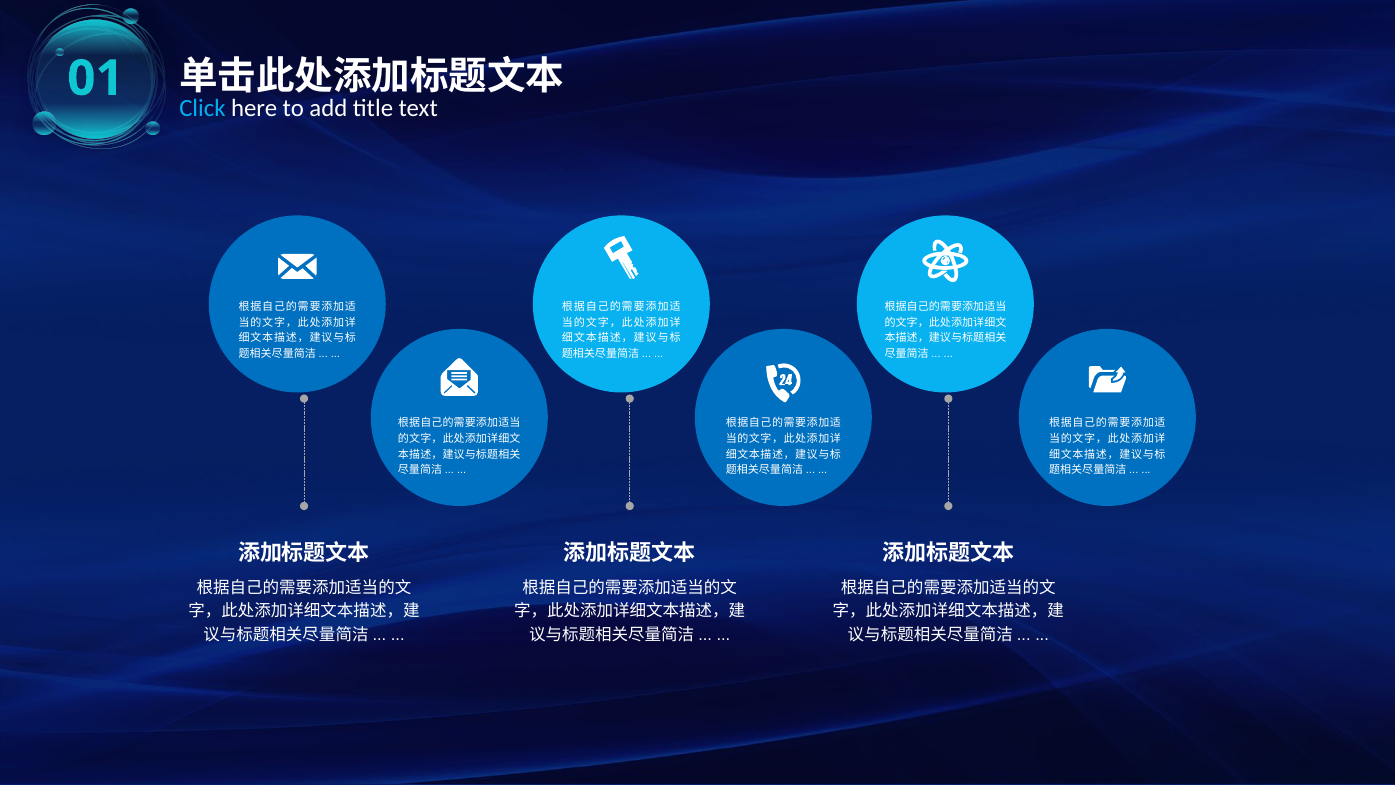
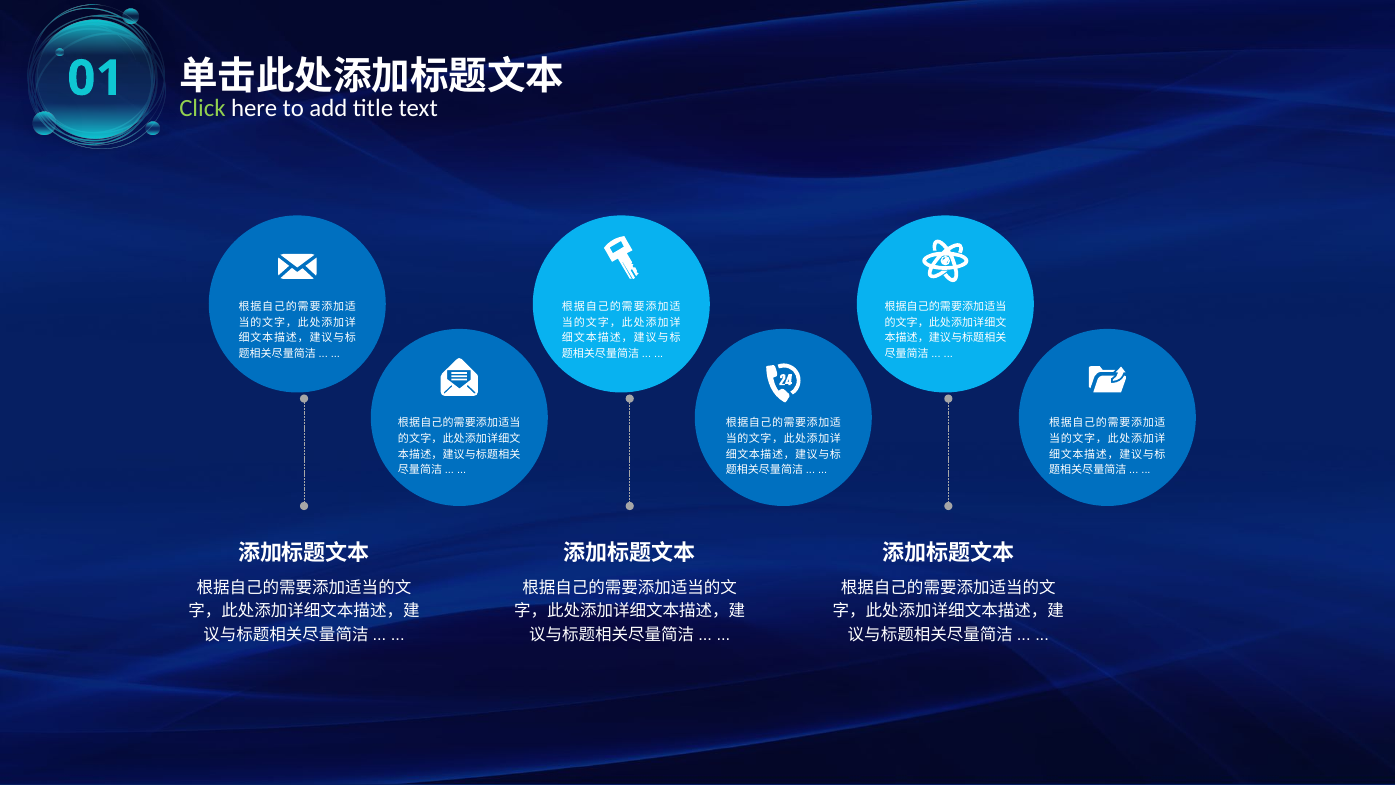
Click colour: light blue -> light green (202, 108)
